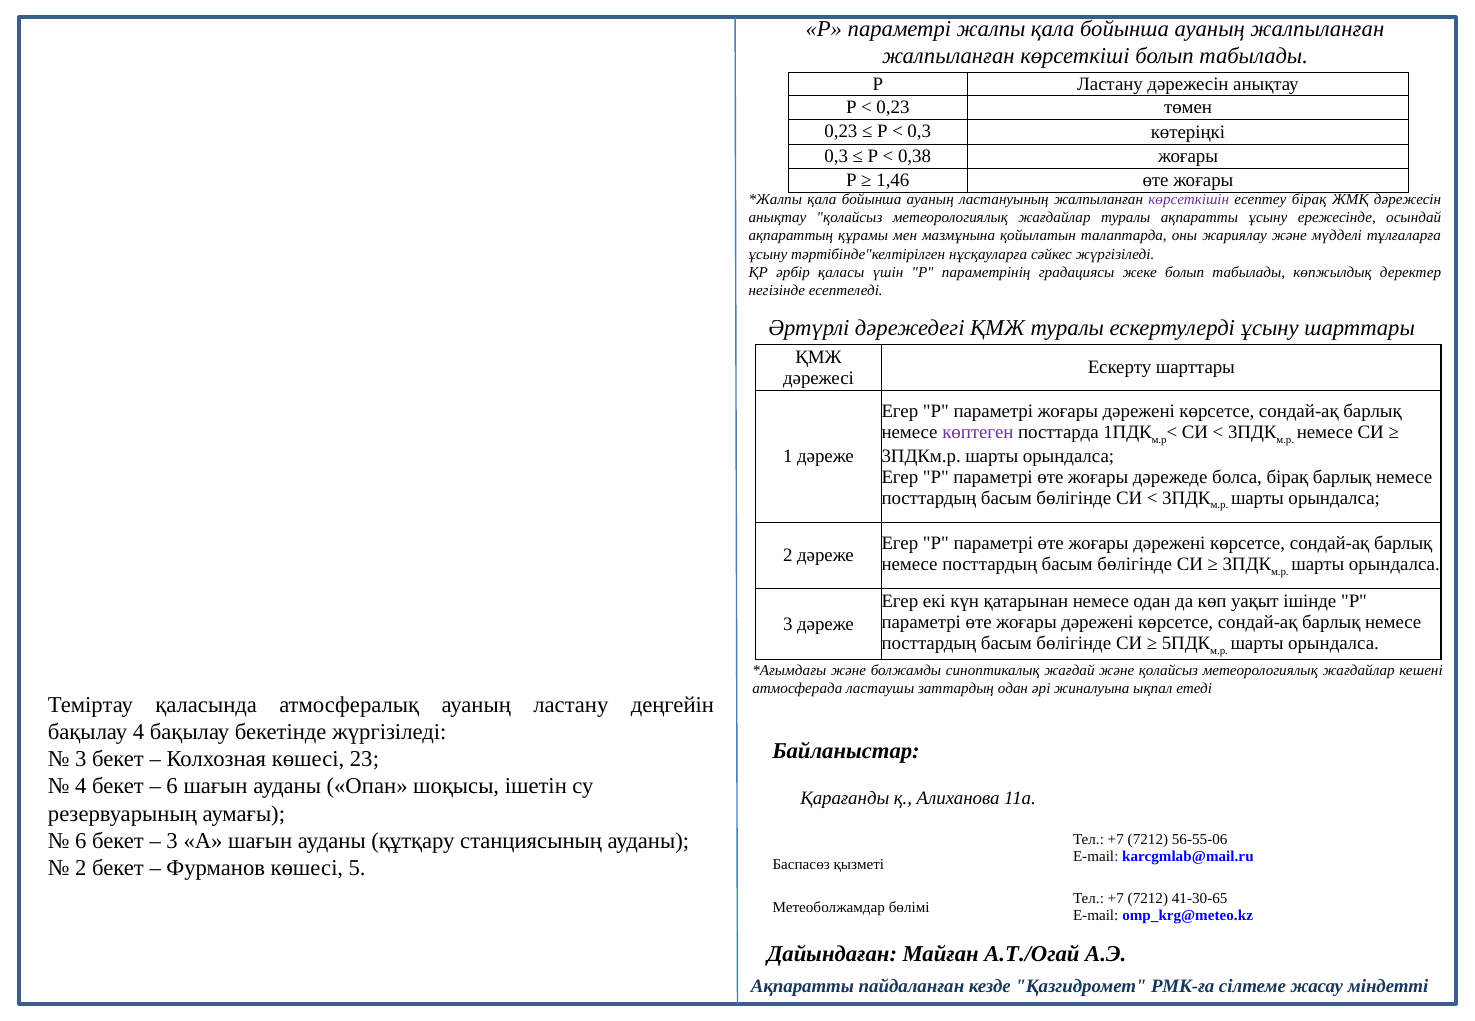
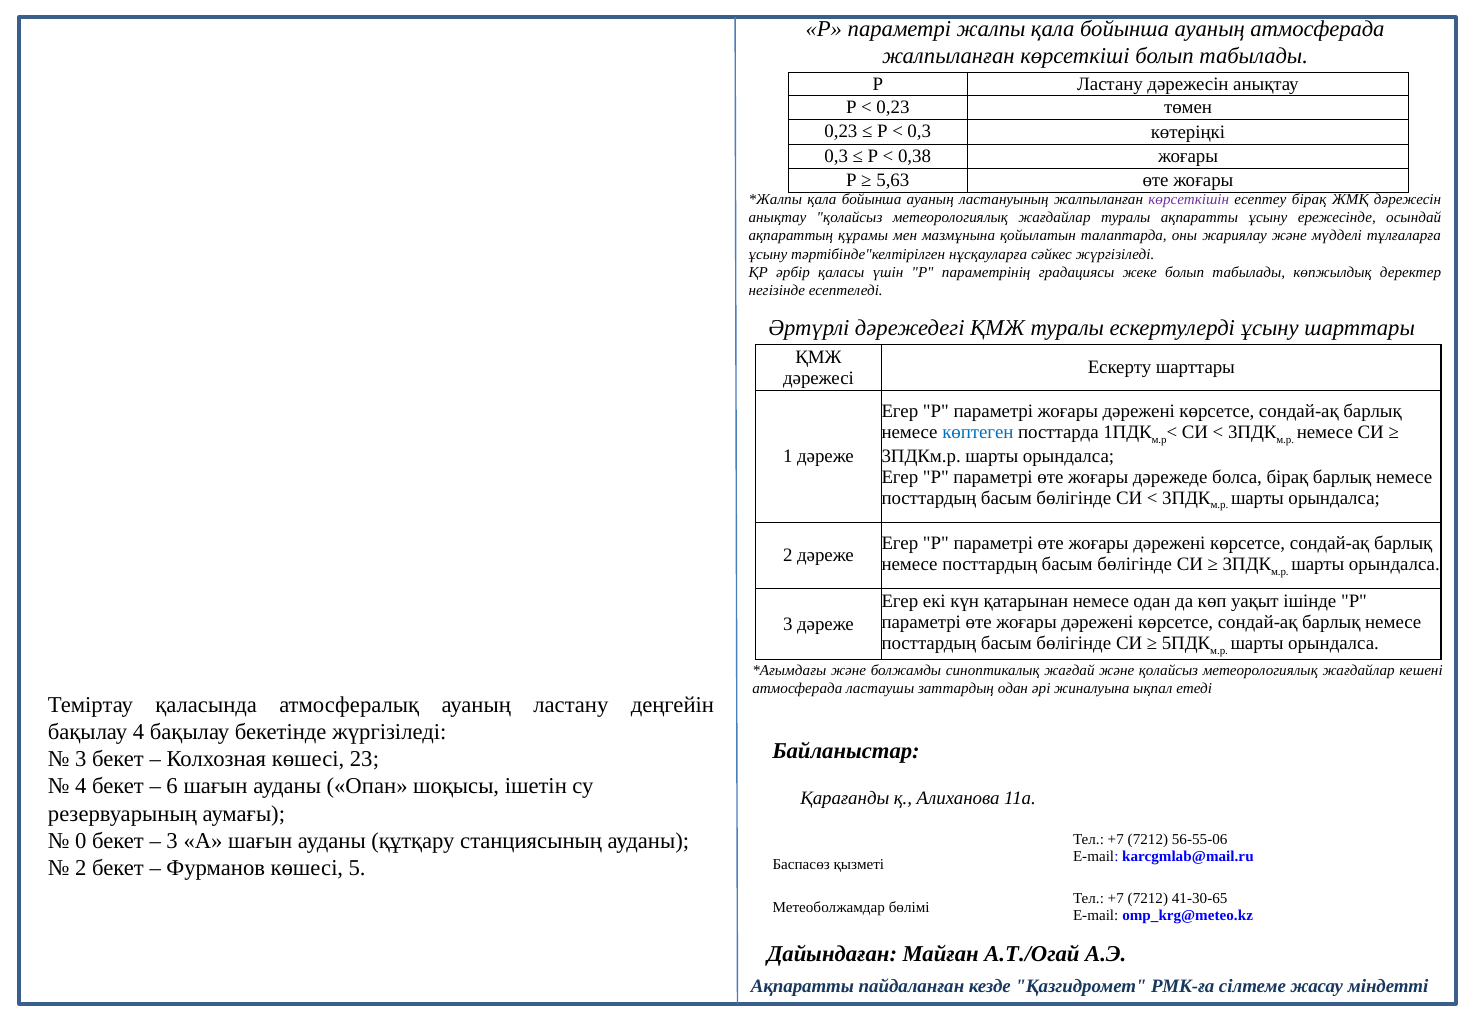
ауаның жалпыланған: жалпыланған -> атмосферада (1318, 29)
1,46: 1,46 -> 5,63 (893, 180)
көптеген colour: purple -> blue (978, 432)
6: 6 -> 0 (81, 841)
